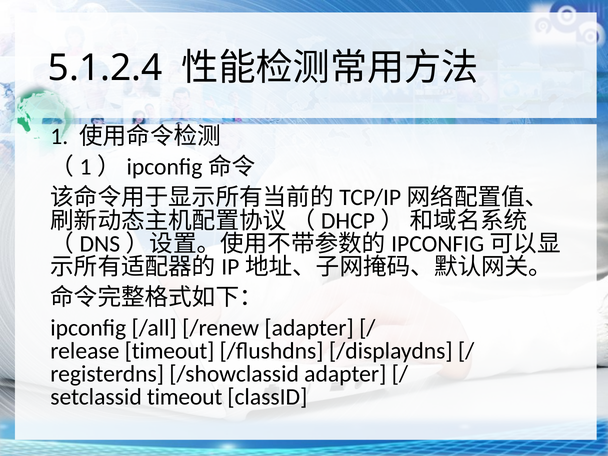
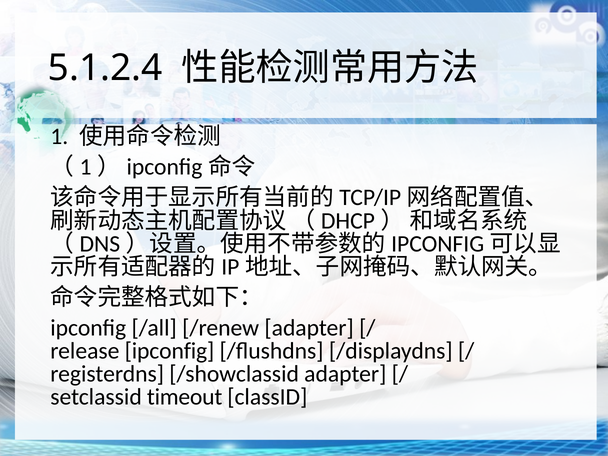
timeout: timeout -> ipconfig (170, 351)
